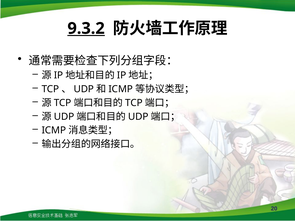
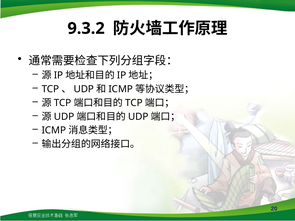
9.3.2 underline: present -> none (86, 28)
